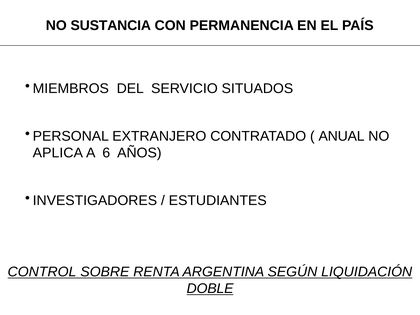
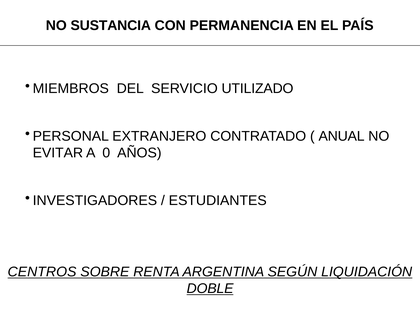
SITUADOS: SITUADOS -> UTILIZADO (257, 88)
APLICA: APLICA -> EVITAR (58, 153)
6: 6 -> 0 (106, 153)
CONTROL: CONTROL -> CENTROS (42, 272)
